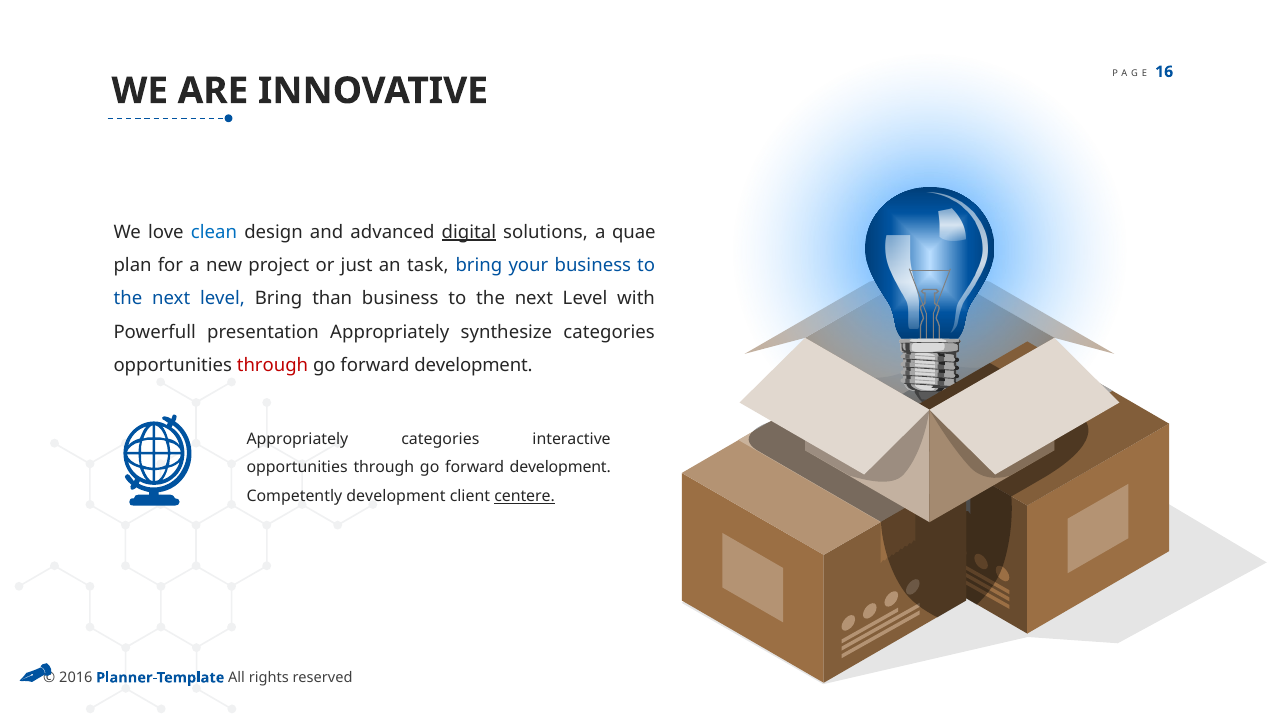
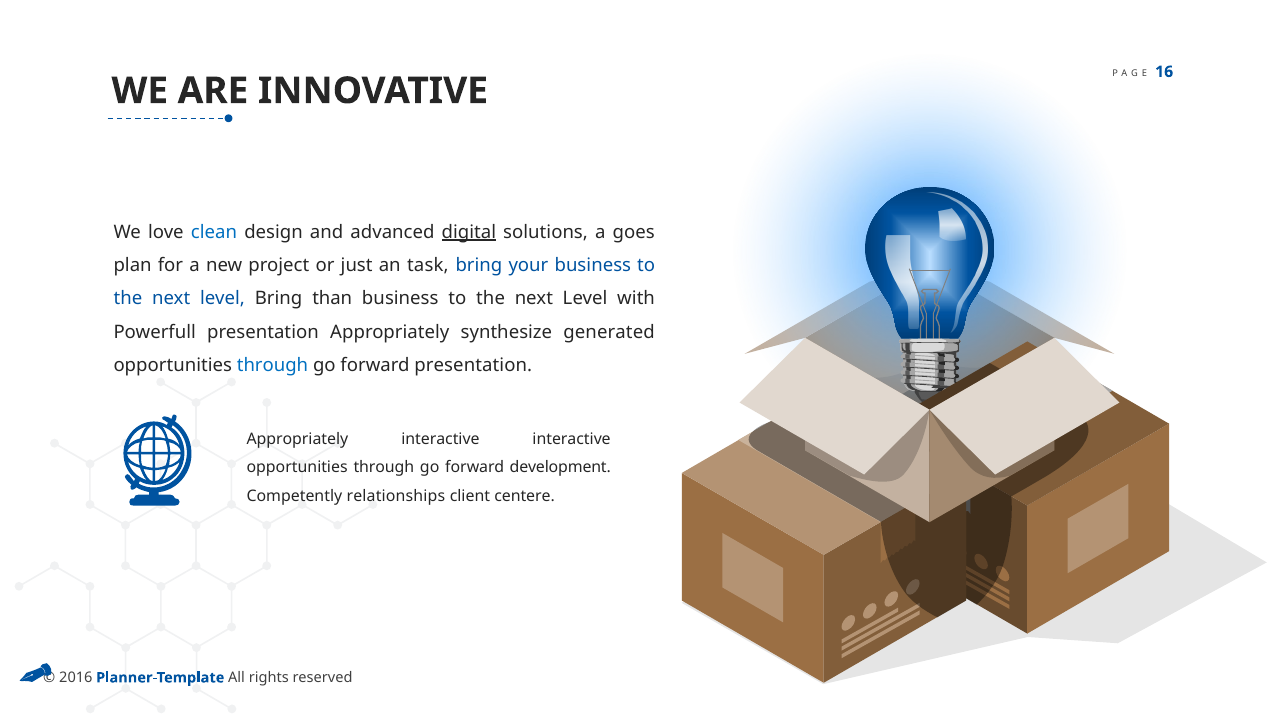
quae: quae -> goes (634, 232)
synthesize categories: categories -> generated (609, 332)
through colour: red -> blue (273, 366)
development: development -> presentation (473, 366)
Appropriately categories: categories -> interactive (440, 439)
Competently development: development -> relationships (396, 496)
centere underline: present -> none (525, 496)
